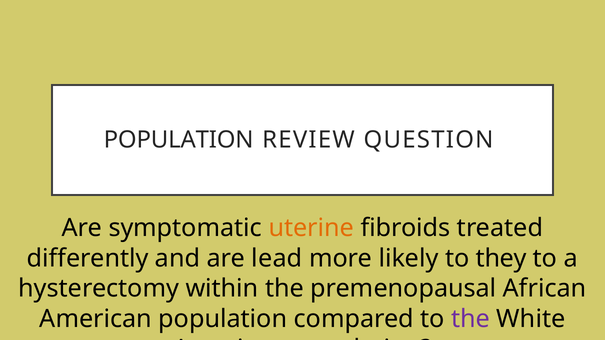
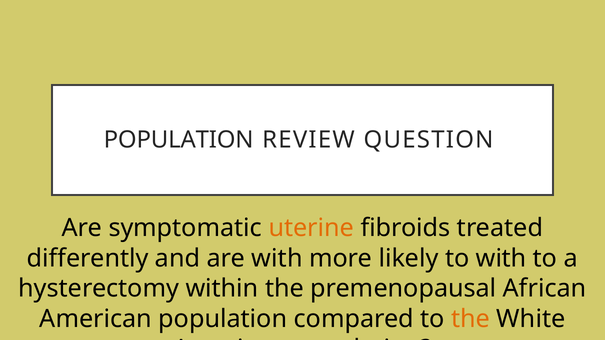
are lead: lead -> with (277, 259)
to they: they -> with (501, 259)
the colour: purple -> orange (471, 319)
